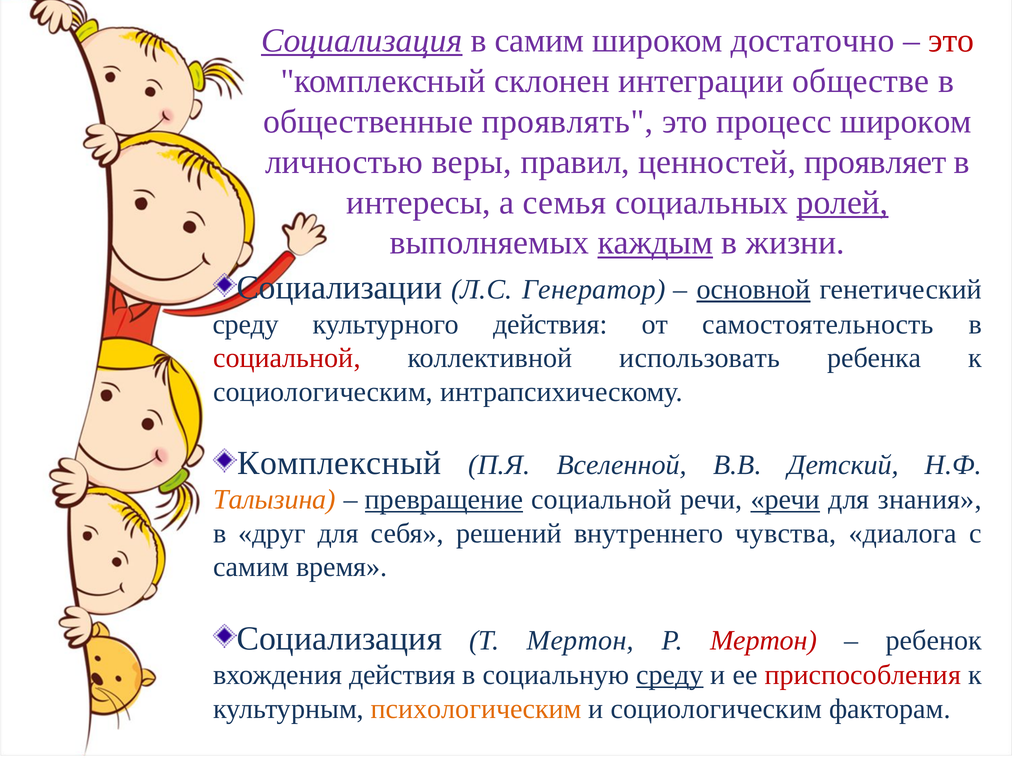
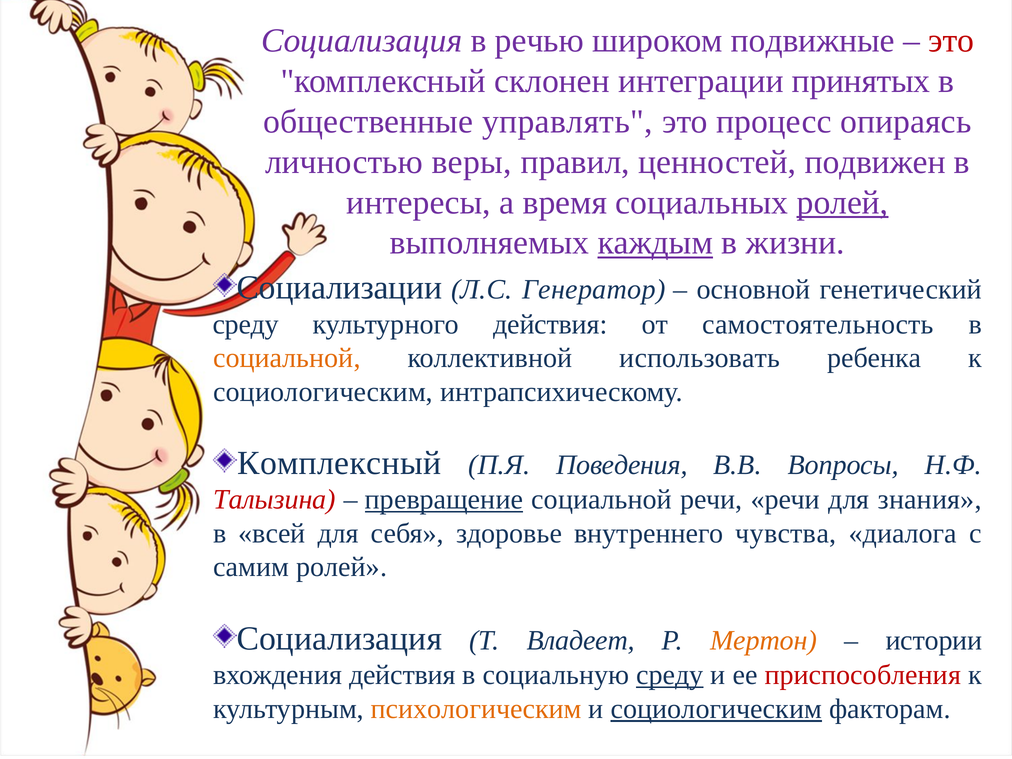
Социализация underline: present -> none (362, 40)
в самим: самим -> речью (539, 40)
достаточно: достаточно -> подвижные (813, 40)
обществе: обществе -> принятых (861, 81)
проявлять: проявлять -> управлять (567, 121)
процесс широком: широком -> опираясь (906, 121)
проявляет: проявляет -> подвижен (875, 162)
семья: семья -> время (565, 202)
основной underline: present -> none (754, 289)
социальной colour: red -> orange (287, 358)
Вселенной: Вселенной -> Поведения (622, 465)
Детский: Детский -> Вопросы (843, 465)
Талызина colour: orange -> red (274, 500)
речи underline: present -> none (785, 500)
друг: друг -> всей (272, 533)
решений: решений -> здоровье (509, 533)
самим время: время -> ролей (342, 567)
Т Мертон: Мертон -> Владеет (581, 640)
Мертон colour: red -> orange (764, 640)
ребенок: ребенок -> истории (934, 640)
социологическим underline: none -> present (716, 709)
